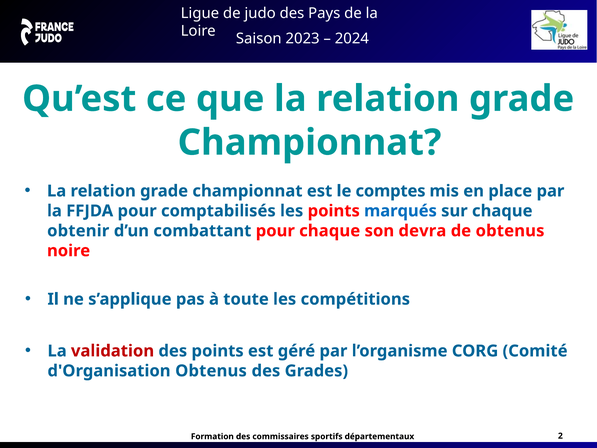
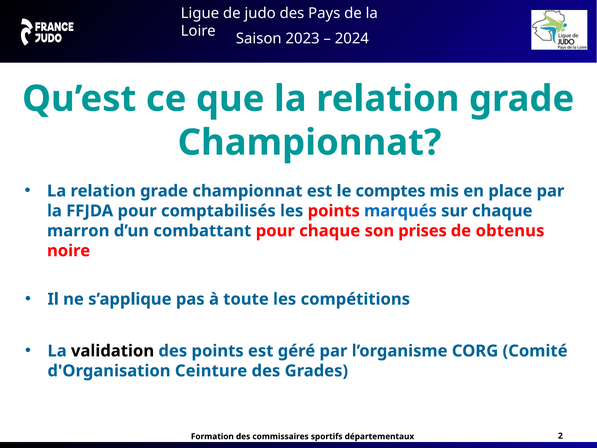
obtenir: obtenir -> marron (78, 231)
devra: devra -> prises (423, 231)
validation colour: red -> black (113, 351)
d'Organisation Obtenus: Obtenus -> Ceinture (211, 371)
